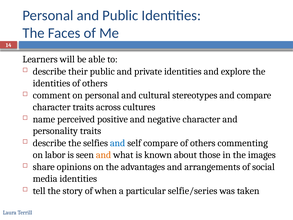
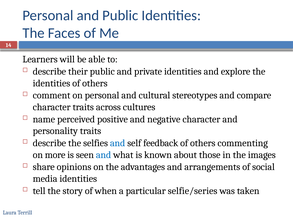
self compare: compare -> feedback (161, 143)
labor: labor -> more (55, 155)
and colour: orange -> blue (104, 155)
